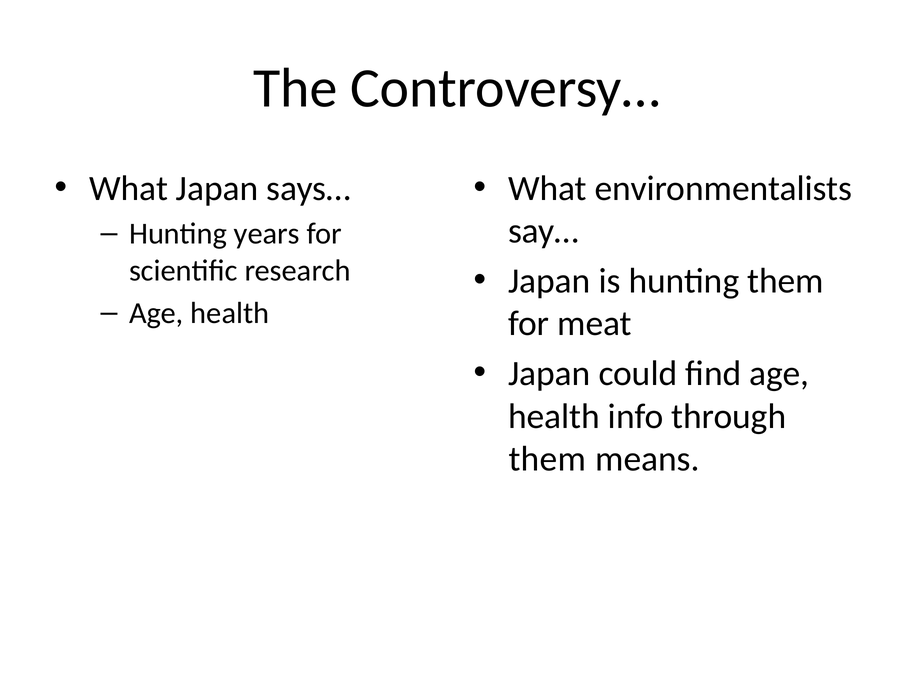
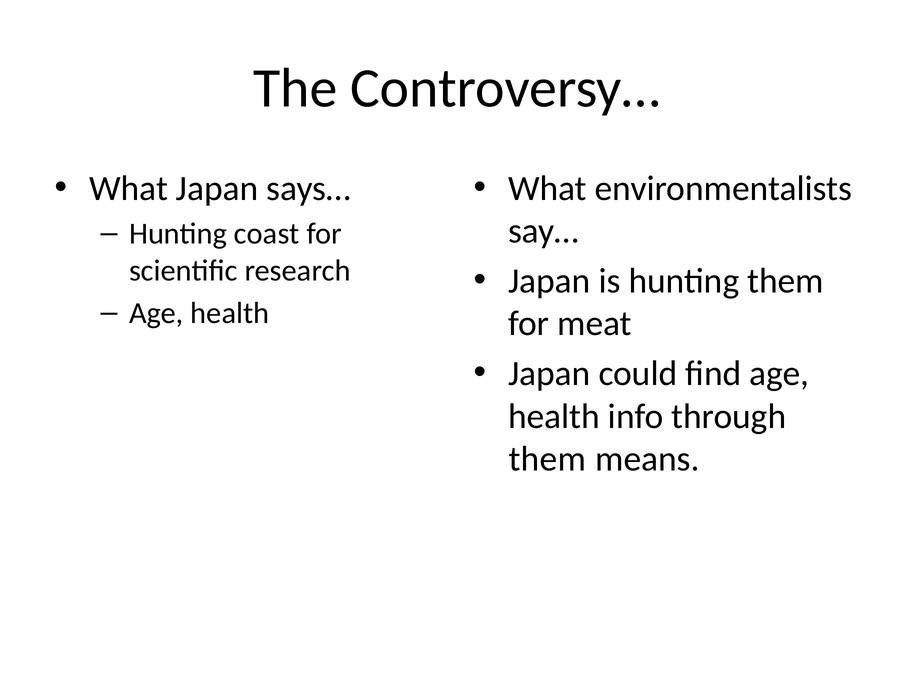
years: years -> coast (267, 234)
